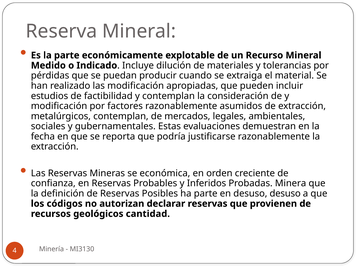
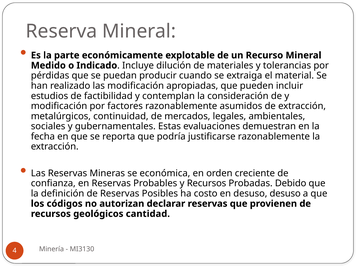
metalúrgicos contemplan: contemplan -> continuidad (121, 116)
y Inferidos: Inferidos -> Recursos (207, 183)
Minera: Minera -> Debido (291, 183)
ha parte: parte -> costo (206, 194)
